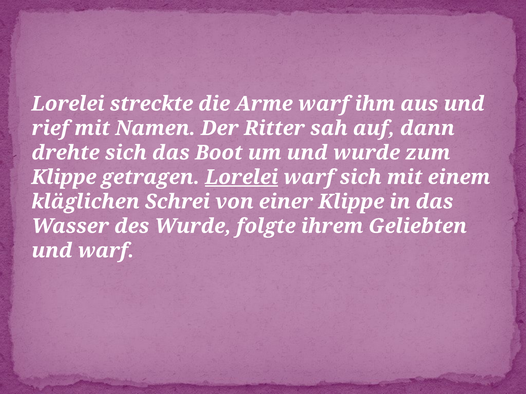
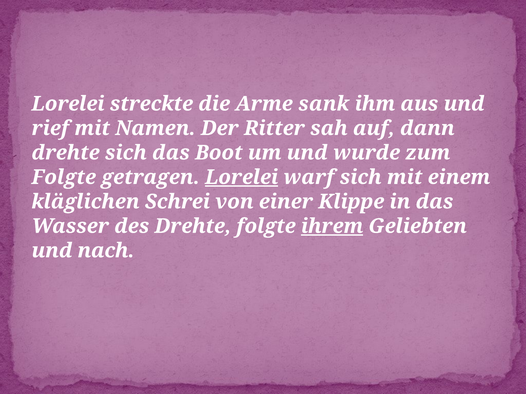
Arme warf: warf -> sank (324, 104)
Klippe: Klippe -> Folgte (64, 177)
des Wurde: Wurde -> Drehte (193, 226)
ihrem underline: none -> present (332, 226)
und warf: warf -> nach (106, 251)
